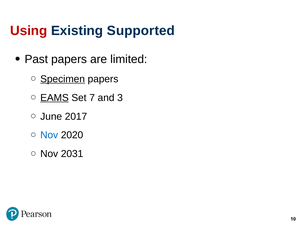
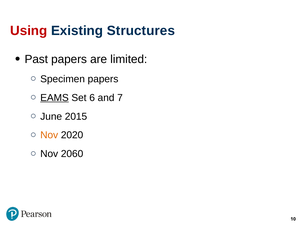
Supported: Supported -> Structures (141, 31)
Specimen underline: present -> none (63, 79)
7: 7 -> 6 (92, 98)
3: 3 -> 7 (120, 98)
2017: 2017 -> 2015 (76, 116)
Nov colour: blue -> orange (49, 135)
2031: 2031 -> 2060 (72, 154)
